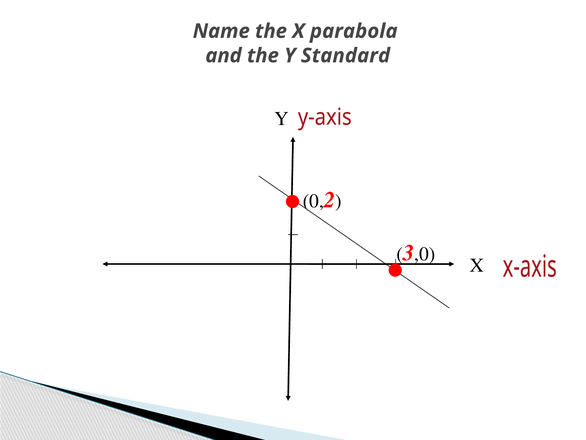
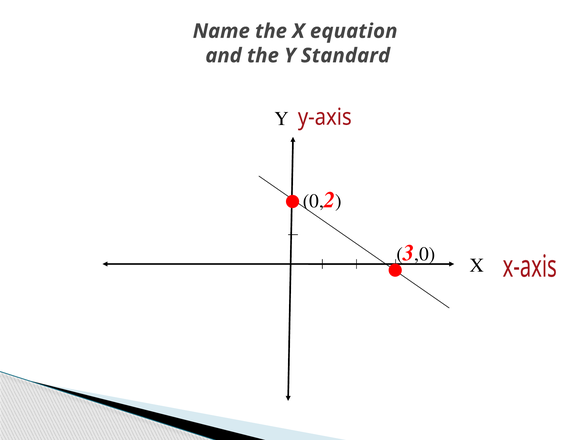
parabola: parabola -> equation (354, 31)
